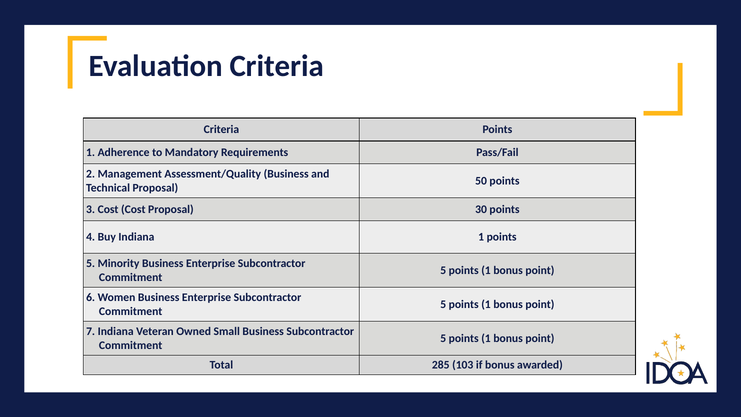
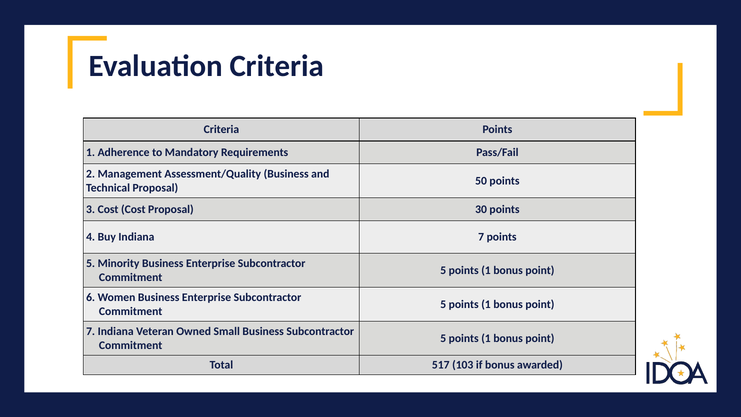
Indiana 1: 1 -> 7 (481, 237)
285: 285 -> 517 (441, 365)
